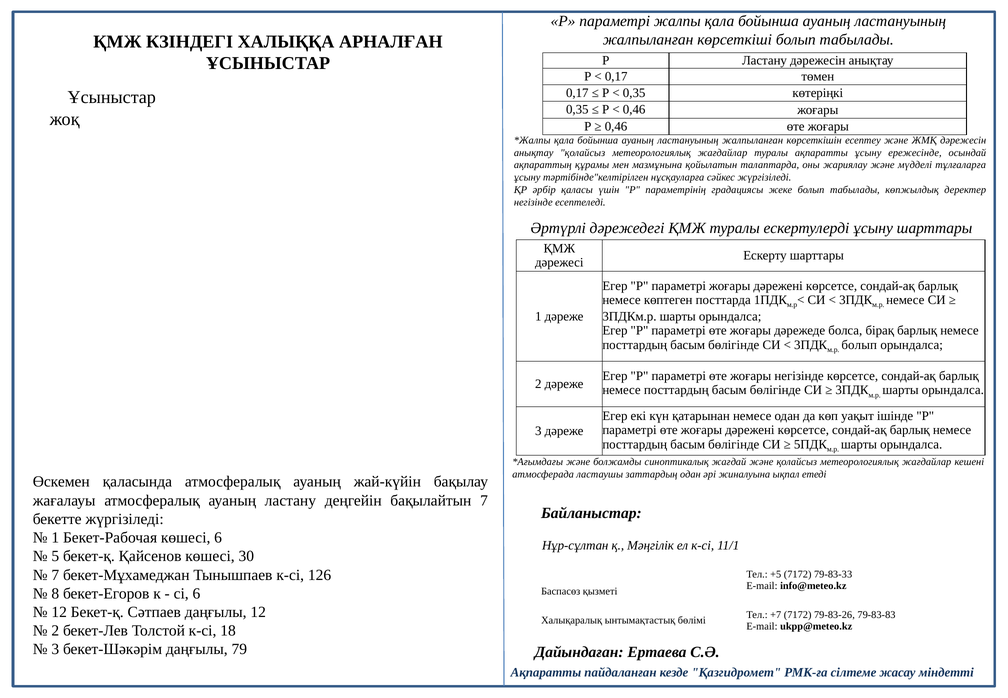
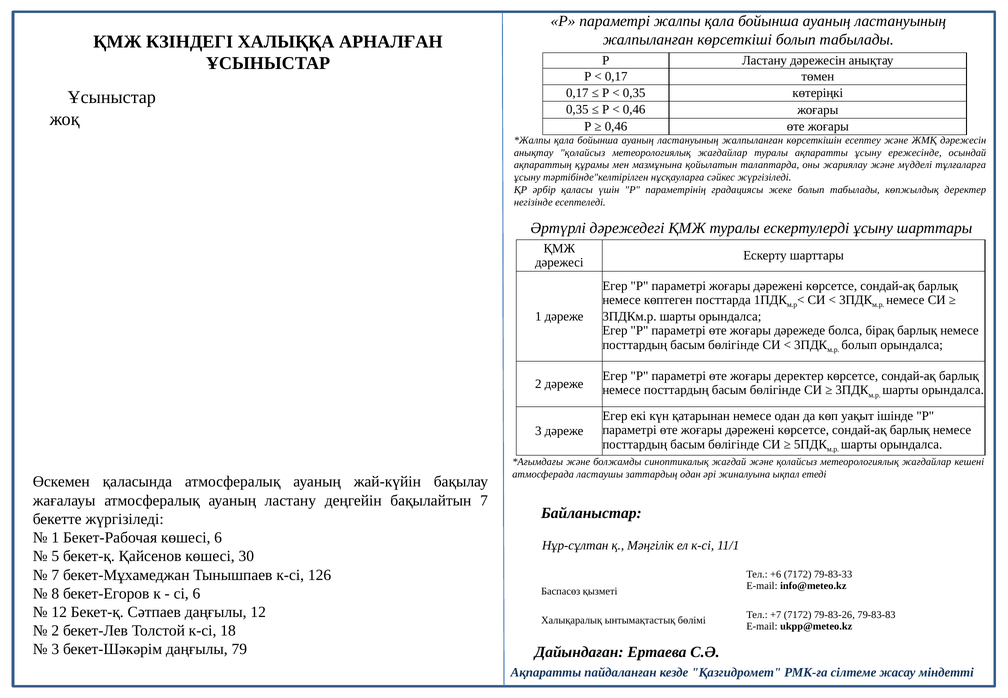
жоғары негізінде: негізінде -> деректер (799, 376)
+5: +5 -> +6 (776, 574)
